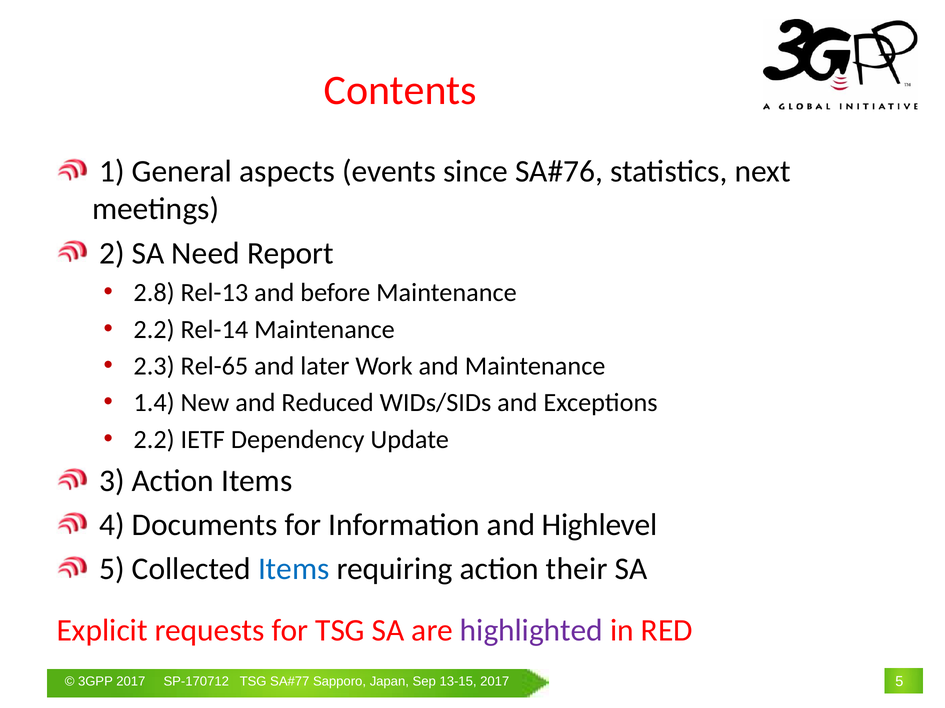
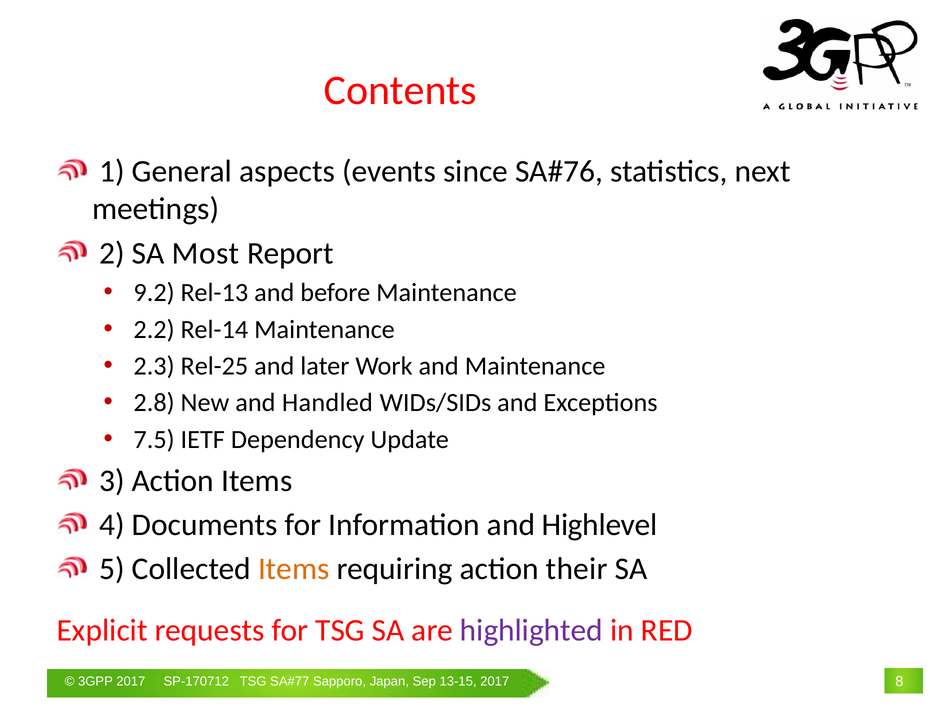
Need: Need -> Most (206, 253)
2.8: 2.8 -> 9.2 (154, 293)
Rel-65: Rel-65 -> Rel-25 (214, 366)
1.4: 1.4 -> 2.8 (154, 403)
Reduced: Reduced -> Handled (327, 403)
2.2: 2.2 -> 7.5 (154, 440)
Items colour: blue -> orange (294, 569)
5: 5 -> 8 (899, 682)
